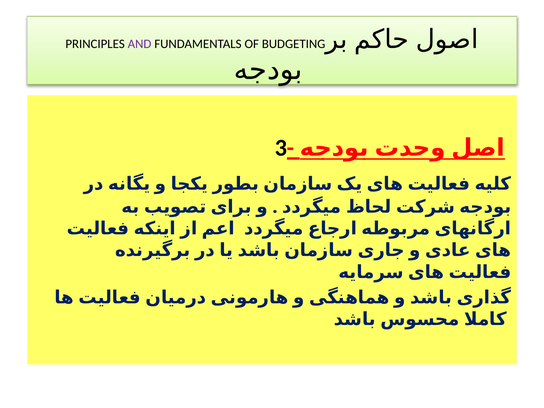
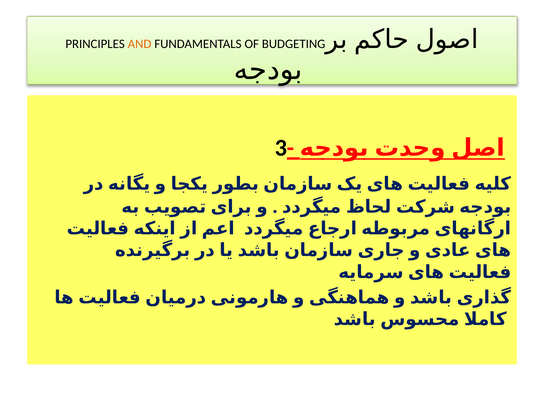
AND colour: purple -> orange (140, 44)
